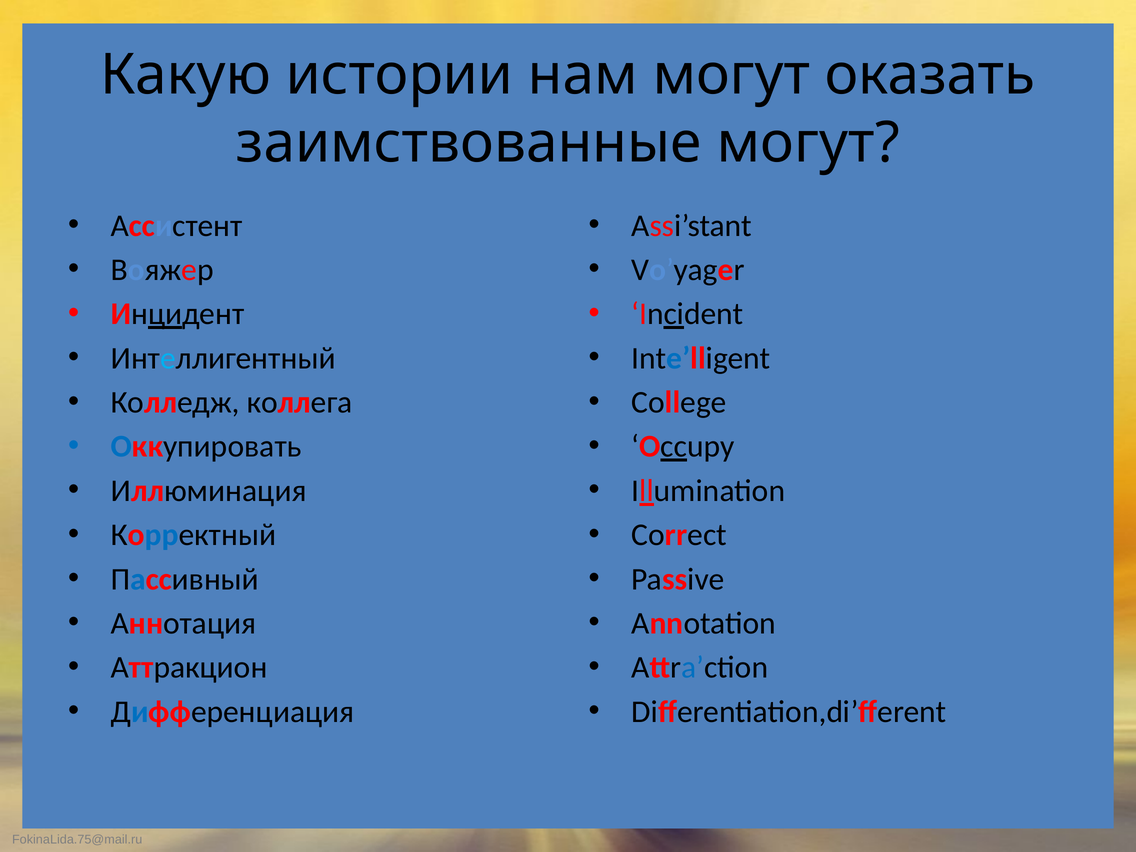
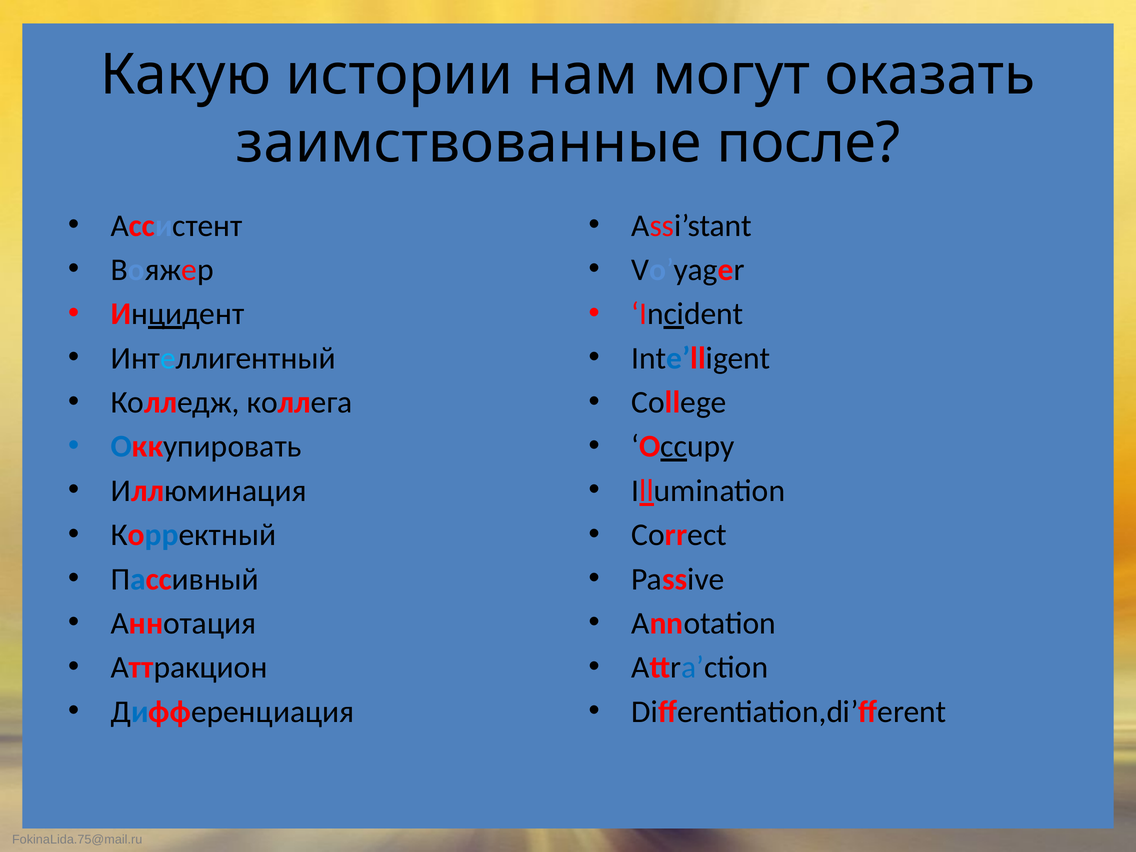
заимствованные могут: могут -> после (808, 143)
